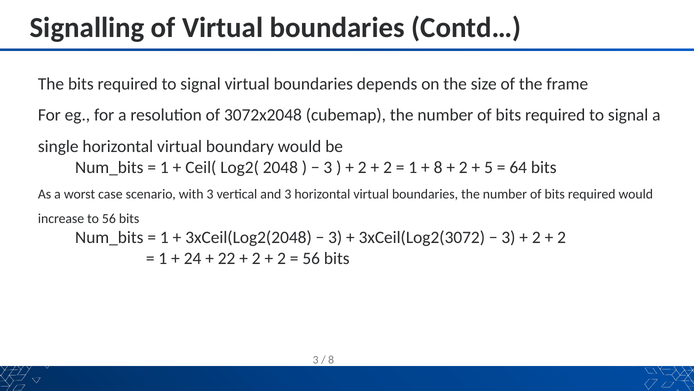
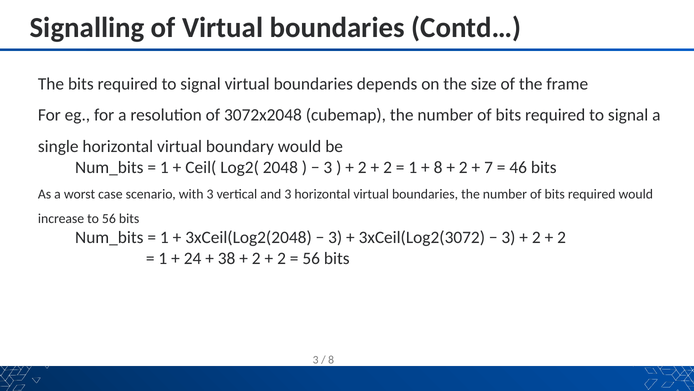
5: 5 -> 7 (489, 167)
64: 64 -> 46 (518, 167)
22: 22 -> 38 (227, 258)
